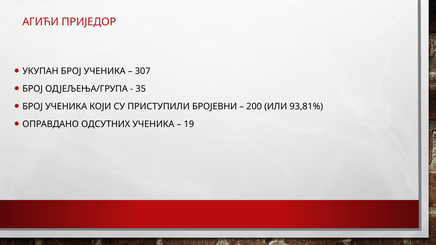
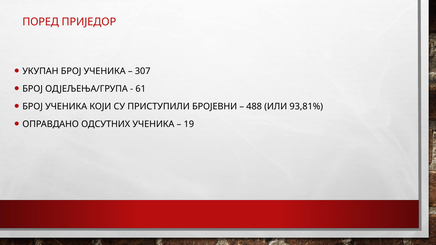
АГИЋИ: АГИЋИ -> ПОРЕД (41, 22)
35: 35 -> 61 (141, 89)
200: 200 -> 488 (254, 107)
